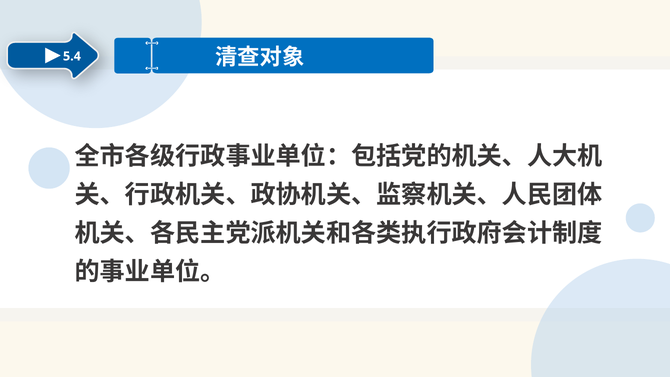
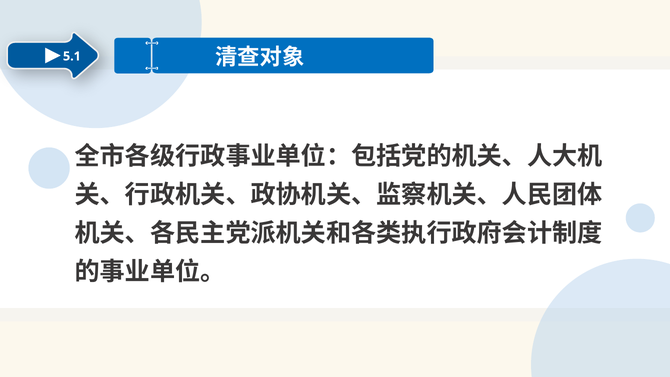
5.4: 5.4 -> 5.1 (72, 56)
